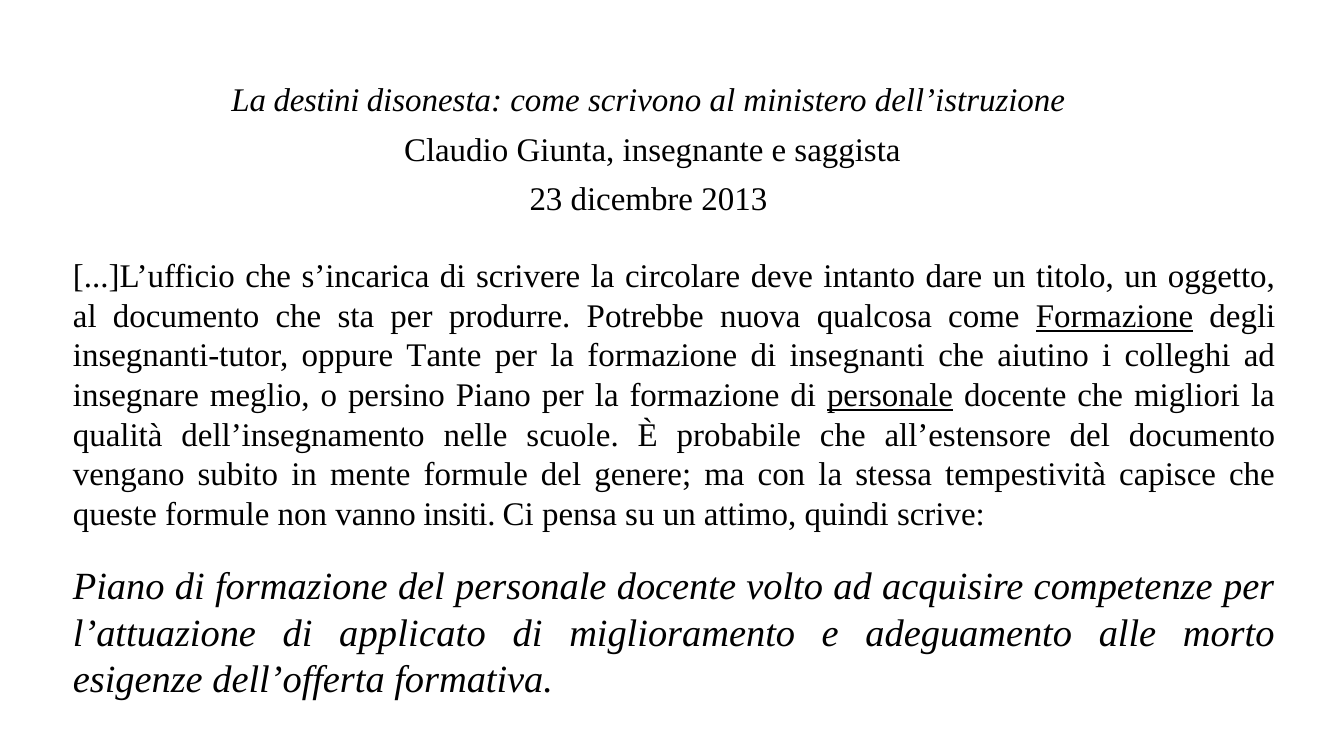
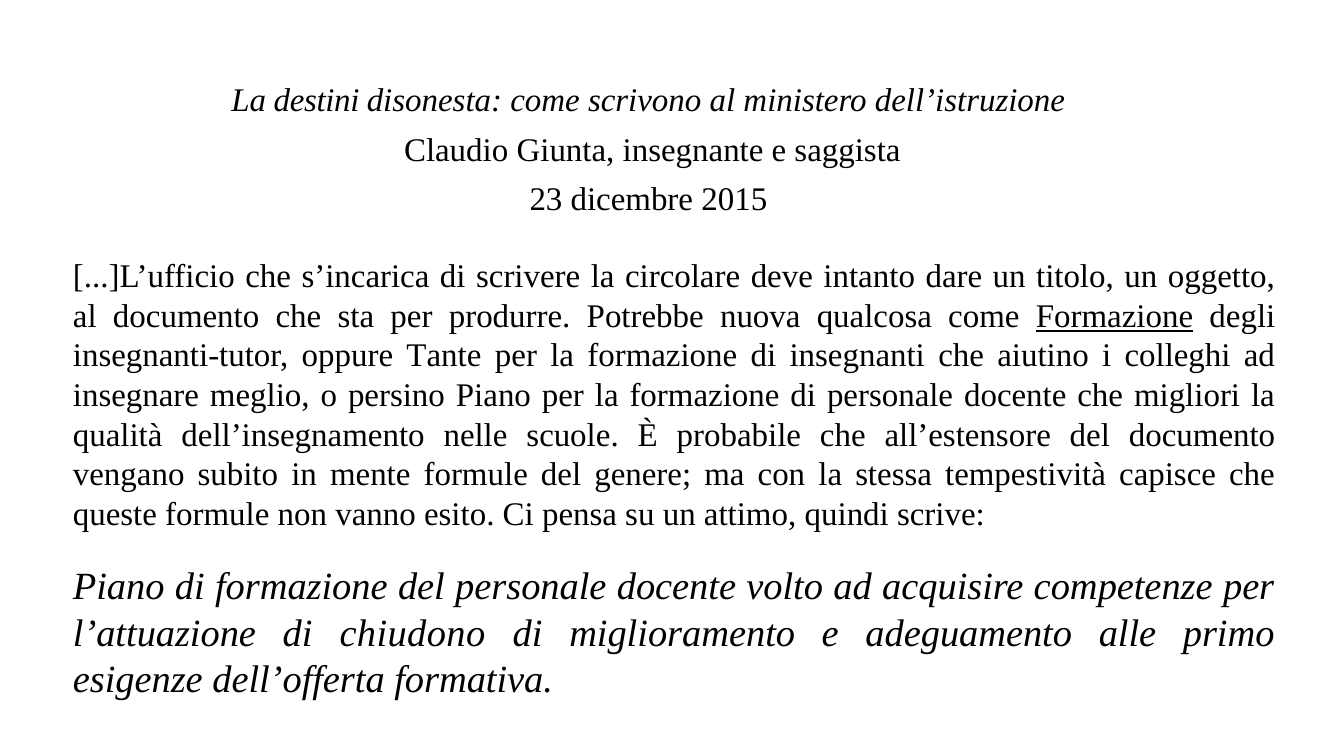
2013: 2013 -> 2015 (734, 200)
personale underline: present -> none (890, 395)
insiti: insiti -> esito (459, 514)
applicato: applicato -> chiudono (412, 633)
morto: morto -> primo (1229, 633)
